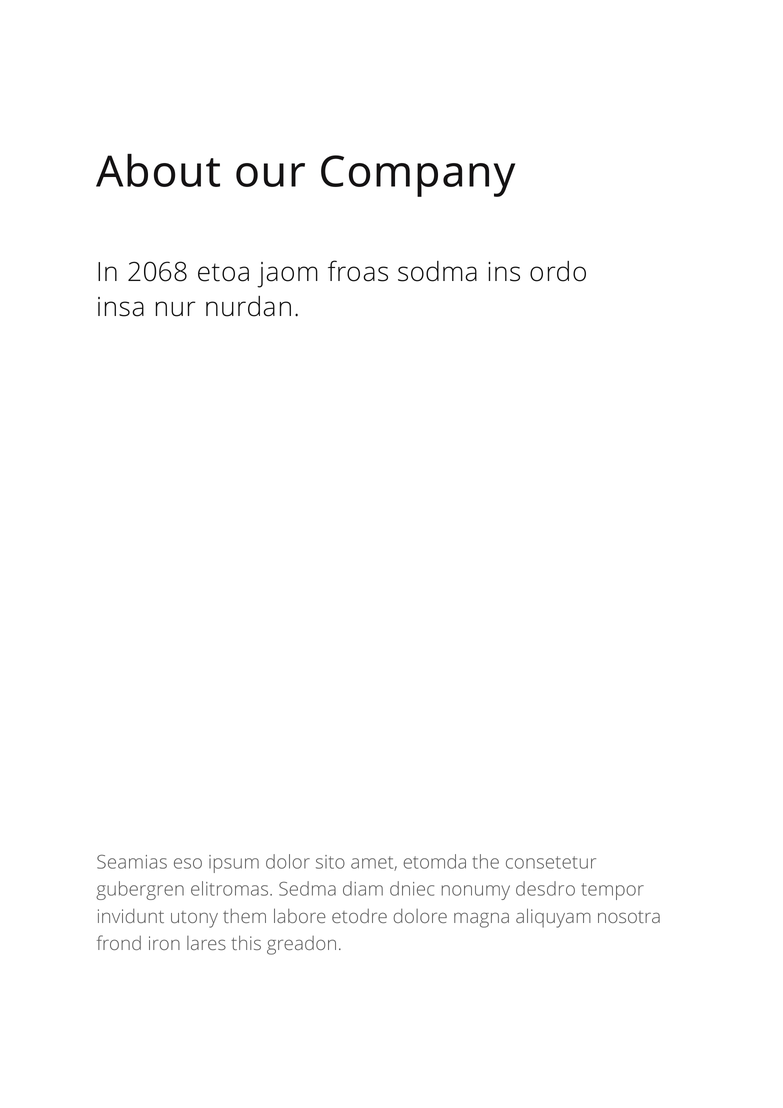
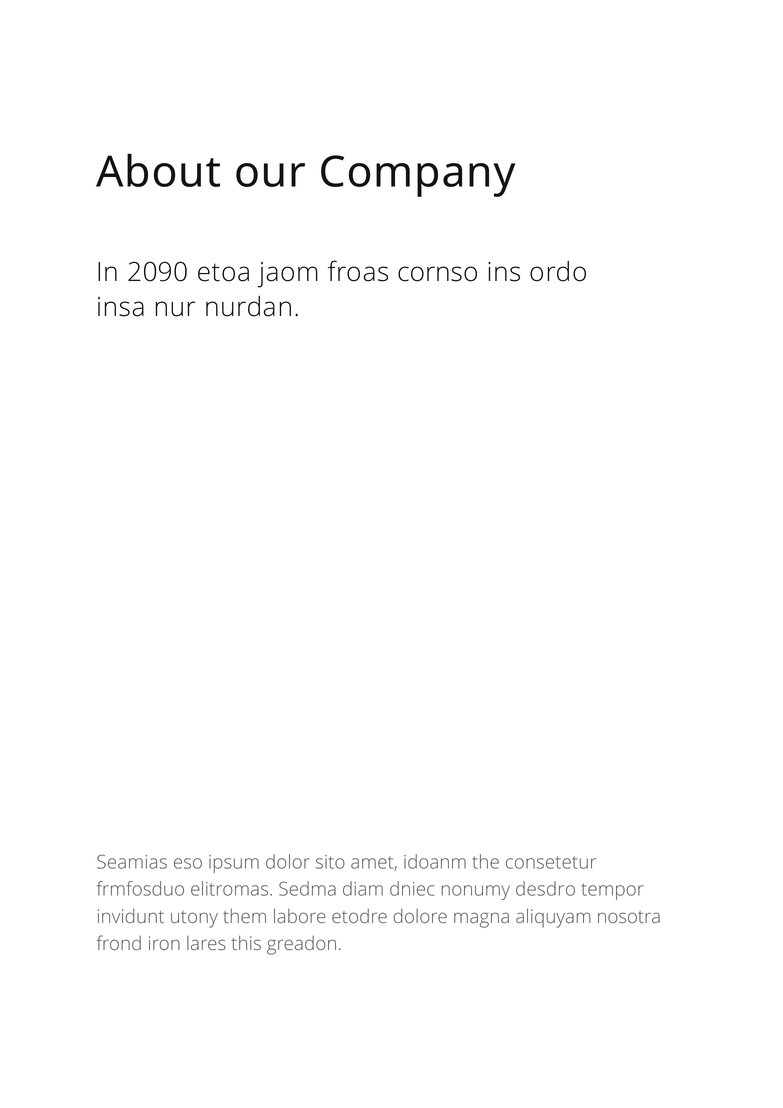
2068: 2068 -> 2090 (158, 272)
sodma: sodma -> cornso (438, 272)
etomda: etomda -> idoanm (435, 862)
gubergren: gubergren -> frmfosduo (141, 889)
